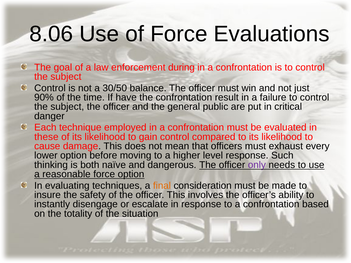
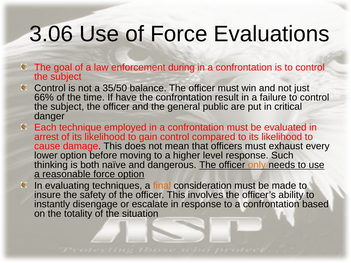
8.06: 8.06 -> 3.06 (51, 34)
30/50: 30/50 -> 35/50 (115, 88)
90%: 90% -> 66% (44, 98)
these: these -> arrest (46, 137)
only colour: purple -> orange (257, 165)
